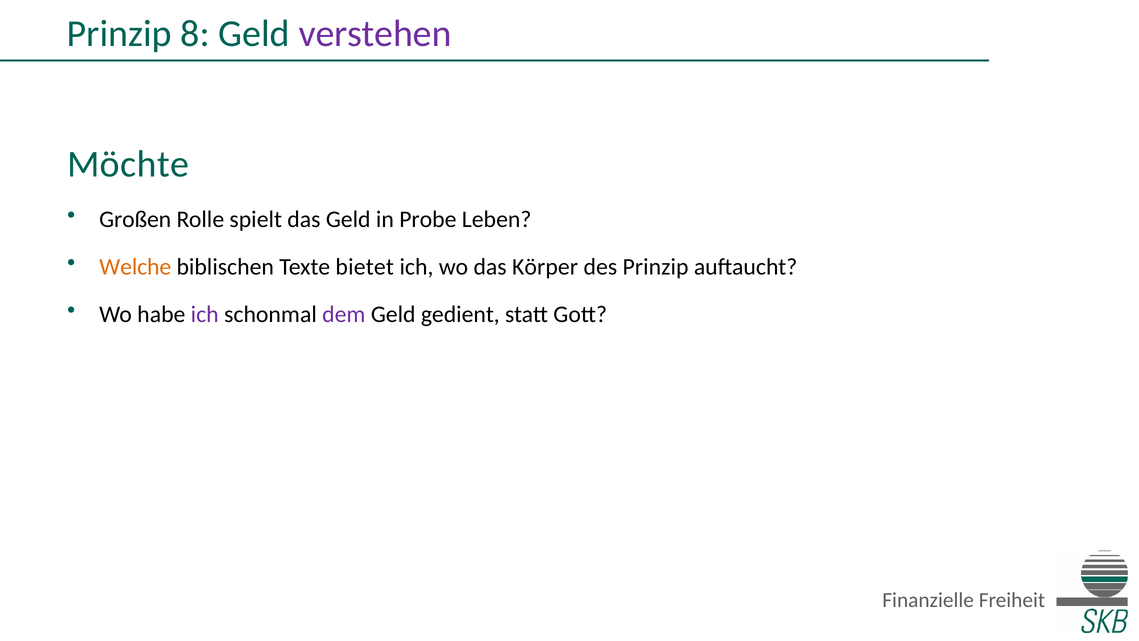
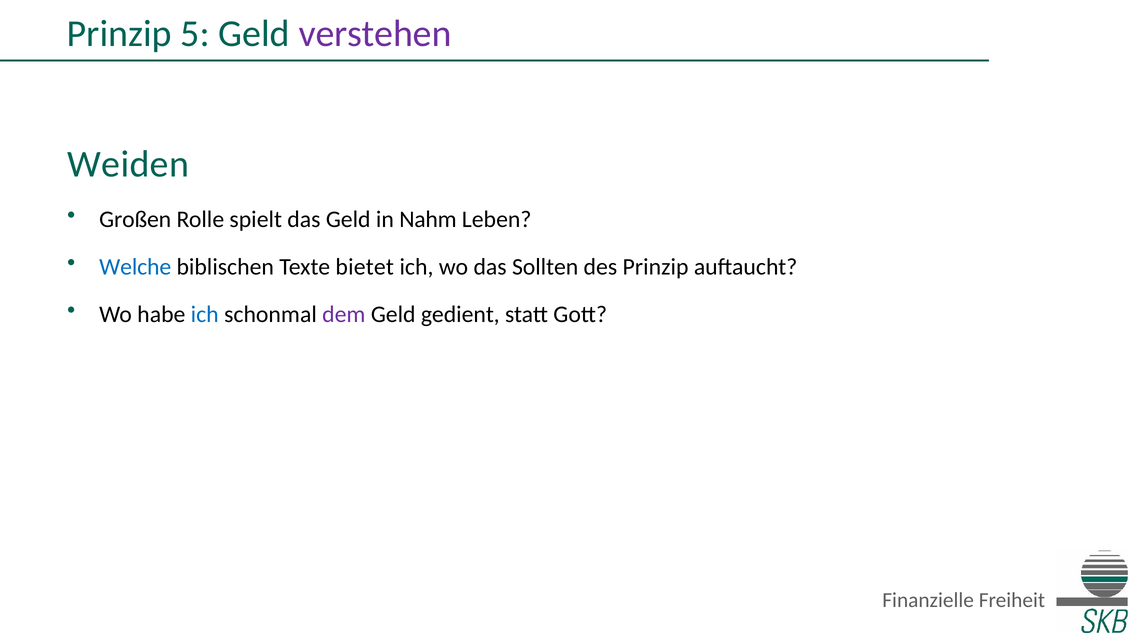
8: 8 -> 5 (195, 34)
Möchte: Möchte -> Weiden (128, 164)
Probe: Probe -> Nahm (428, 219)
Welche colour: orange -> blue (135, 267)
Körper: Körper -> Sollten (545, 267)
ich colour: purple -> blue (205, 314)
